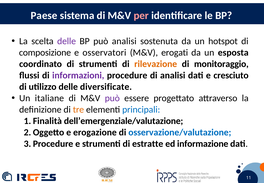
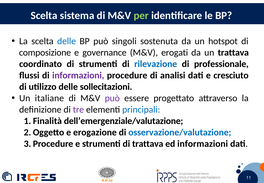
Paese: Paese -> Scelta (44, 15)
per colour: pink -> light green (141, 15)
delle colour: purple -> blue (67, 41)
può analisi: analisi -> singoli (124, 41)
osservatori: osservatori -> governance (104, 53)
un esposta: esposta -> trattava (233, 53)
rilevazione colour: orange -> blue (156, 64)
monitoraggio: monitoraggio -> professionale (221, 64)
diversificate: diversificate -> sollecitazioni (106, 87)
tre colour: orange -> purple (78, 109)
di estratte: estratte -> trattava (148, 144)
ed informazione: informazione -> informazioni (203, 144)
